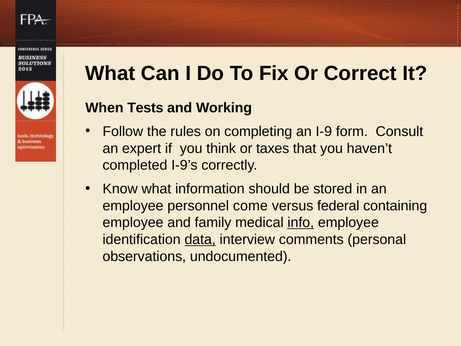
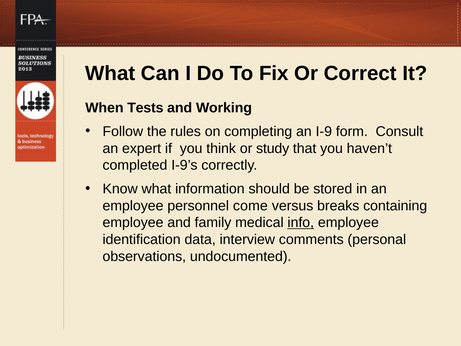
taxes: taxes -> study (273, 148)
federal: federal -> breaks (338, 206)
data underline: present -> none (200, 239)
